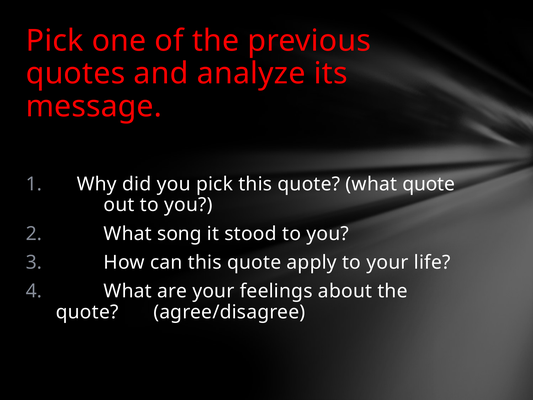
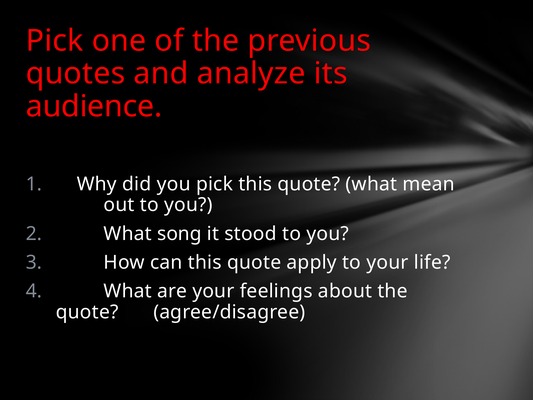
message: message -> audience (94, 106)
what quote: quote -> mean (429, 184)
